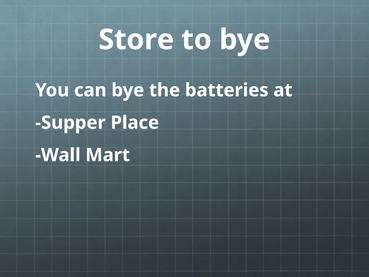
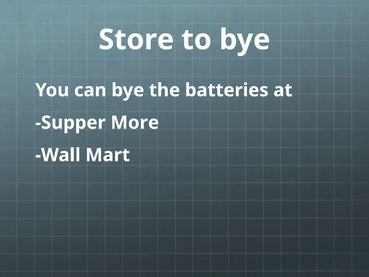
Place: Place -> More (135, 123)
